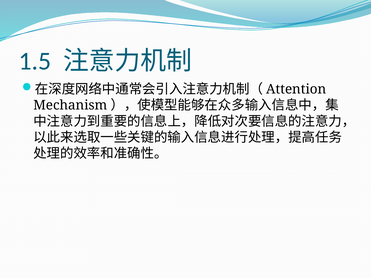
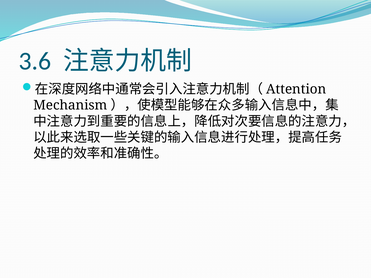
1.5: 1.5 -> 3.6 (35, 61)
